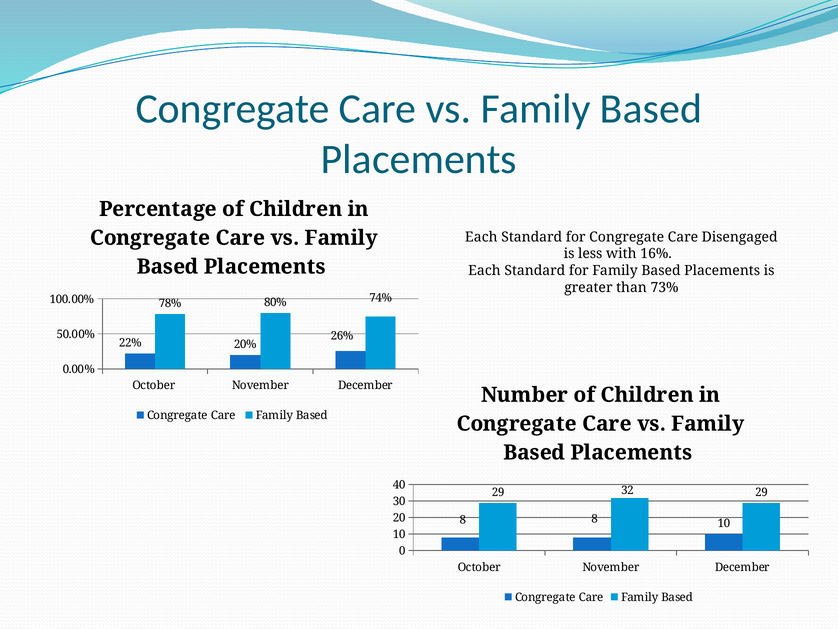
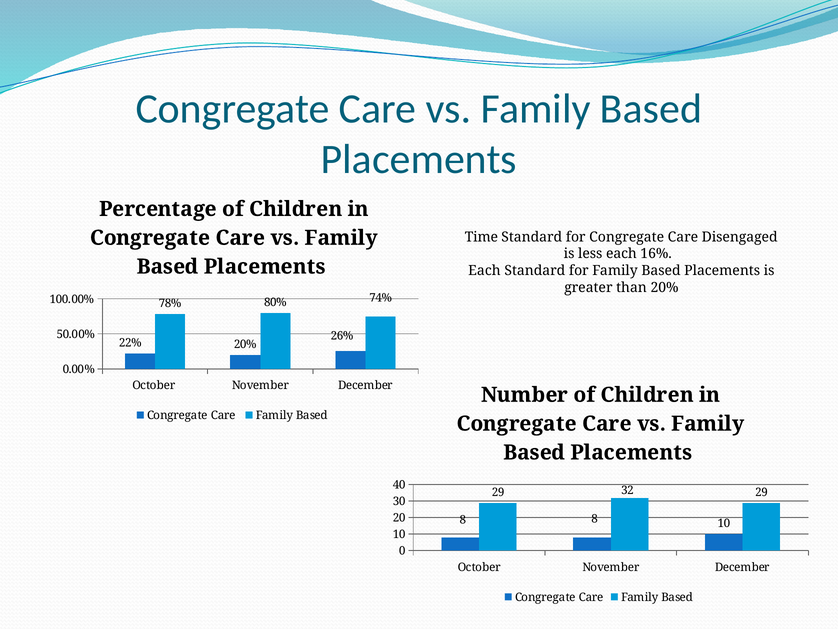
Each: Each -> Time (481, 237)
less with: with -> each (621, 254)
than 73%: 73% -> 20% (665, 287)
